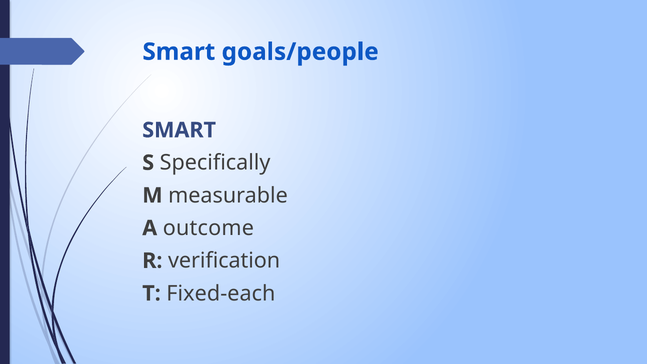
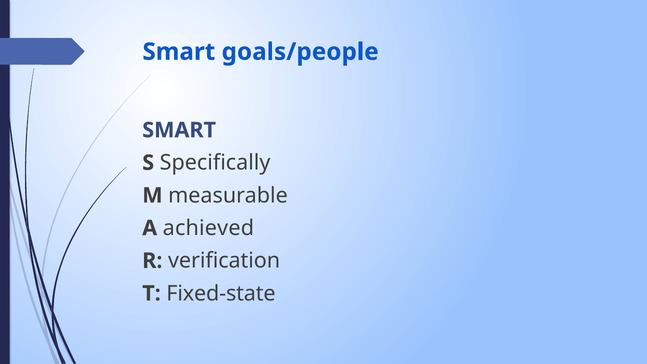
outcome: outcome -> achieved (208, 228)
Fixed-each: Fixed-each -> Fixed-state (221, 293)
